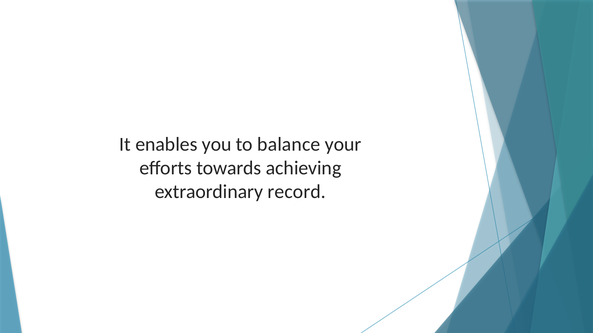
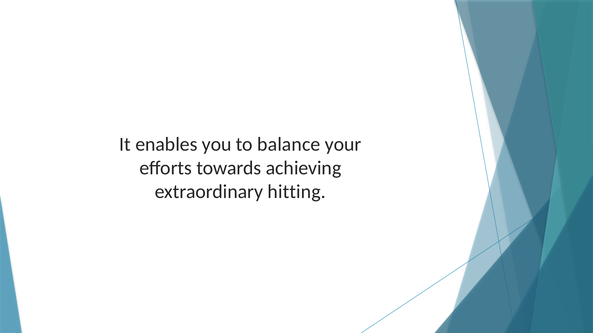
record: record -> hitting (297, 192)
